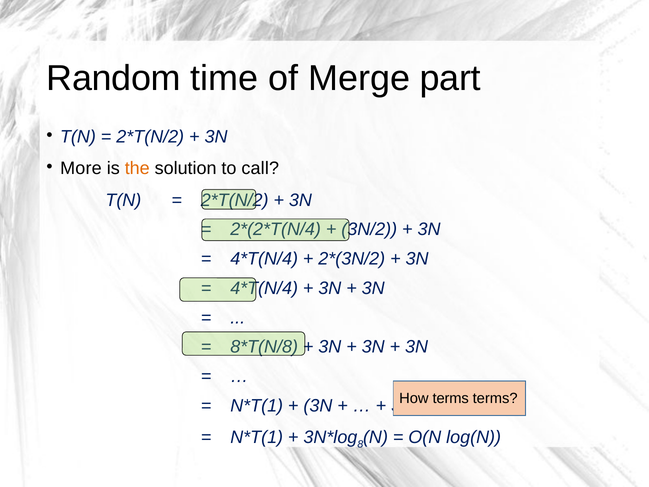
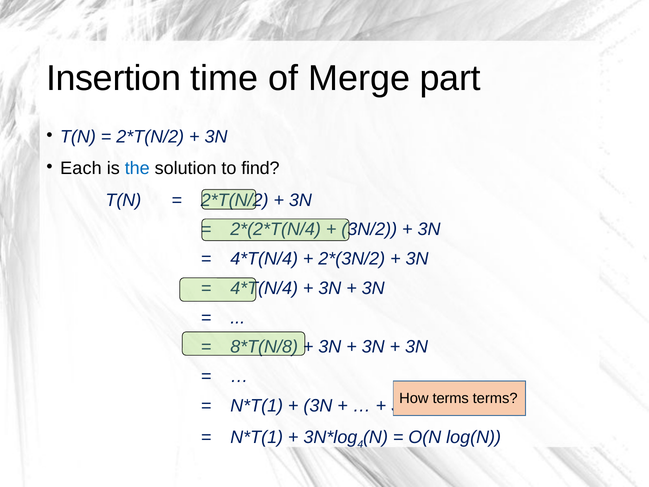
Random: Random -> Insertion (114, 78)
More: More -> Each (81, 168)
the colour: orange -> blue (137, 168)
call: call -> find (260, 168)
8: 8 -> 4 (360, 444)
